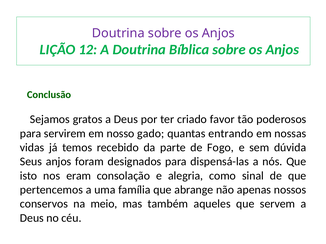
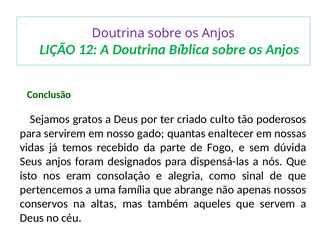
favor: favor -> culto (222, 120)
entrando: entrando -> enaltecer (231, 134)
meio: meio -> altas (104, 204)
